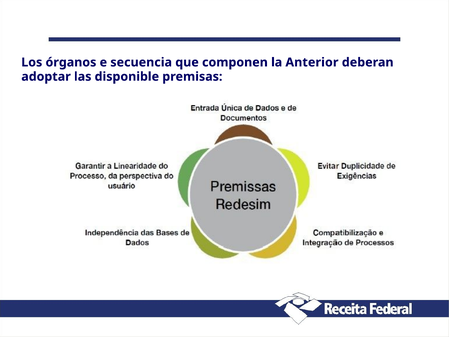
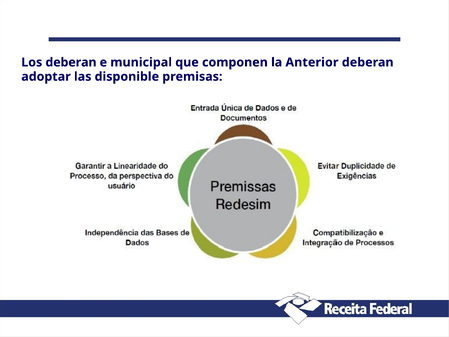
Los órganos: órganos -> deberan (71, 62)
secuencia: secuencia -> municipal (141, 62)
